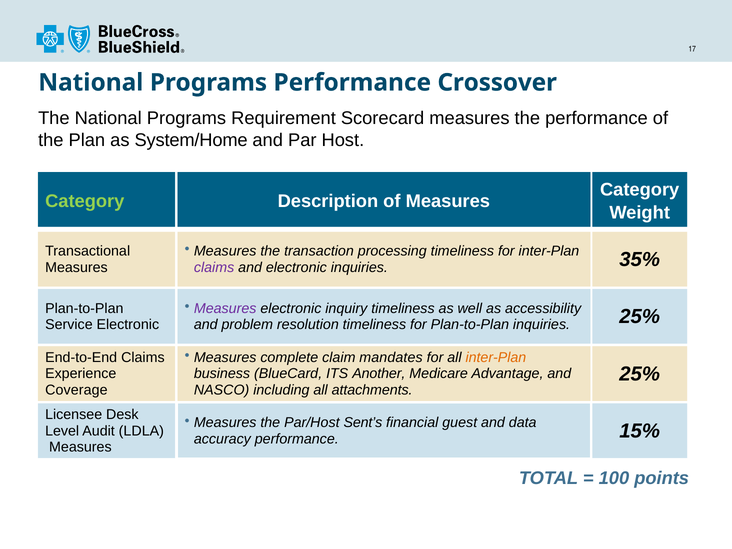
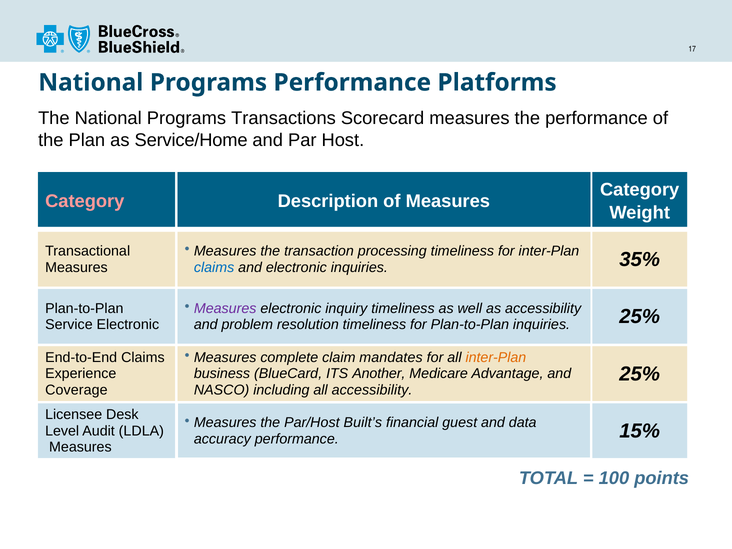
Crossover: Crossover -> Platforms (497, 83)
Requirement: Requirement -> Transactions (284, 118)
System/Home: System/Home -> Service/Home (191, 140)
Category colour: light green -> pink (85, 201)
claims colour: purple -> blue (214, 267)
all attachments: attachments -> accessibility (372, 390)
Sent’s: Sent’s -> Built’s (363, 423)
